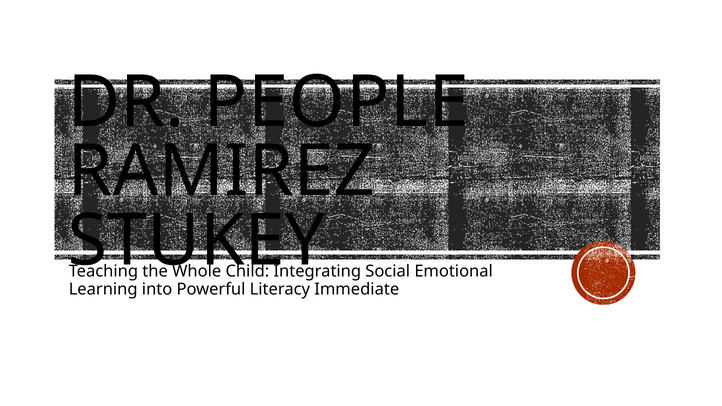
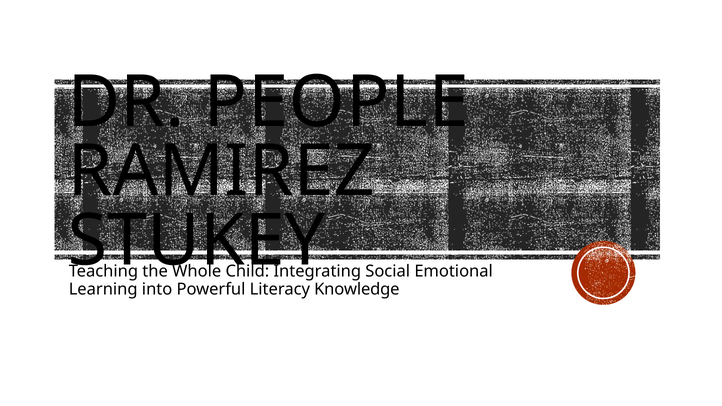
Immediate: Immediate -> Knowledge (357, 289)
